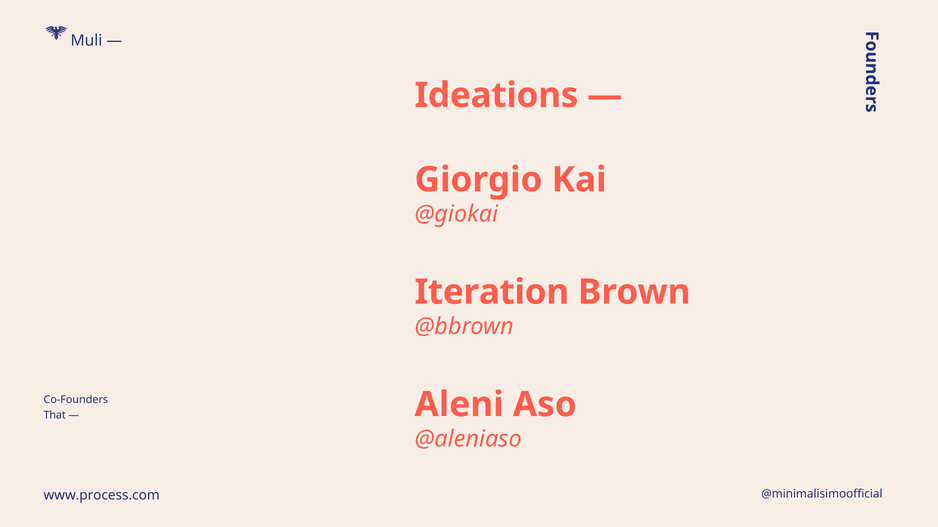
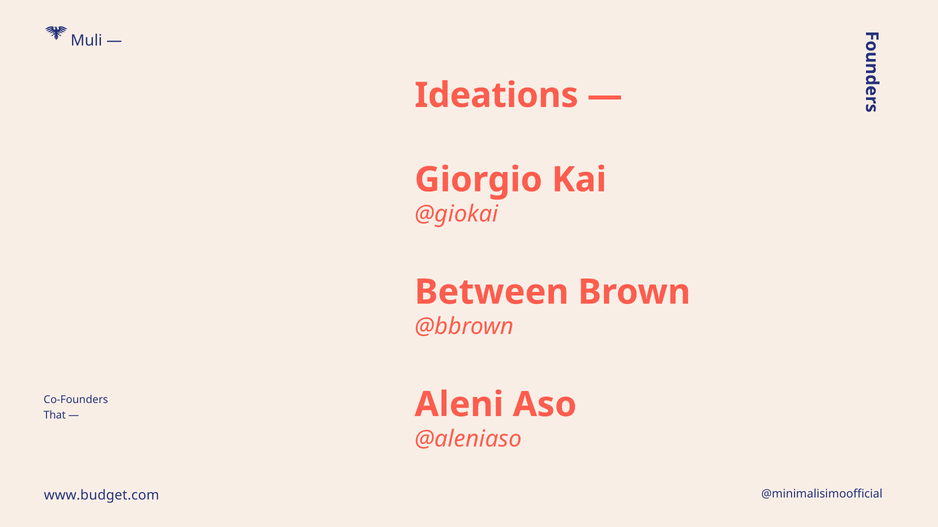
Iteration: Iteration -> Between (492, 292)
www.process.com: www.process.com -> www.budget.com (102, 496)
